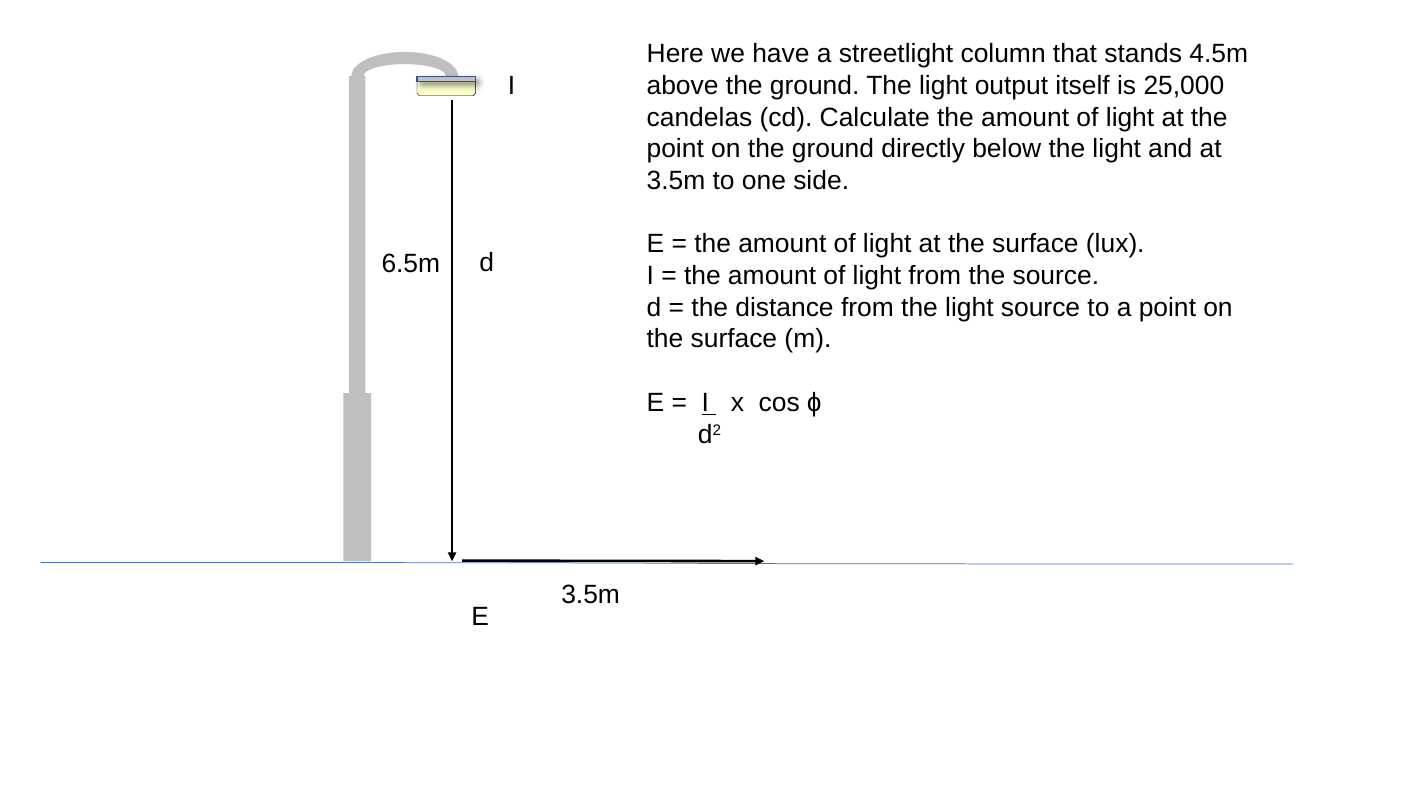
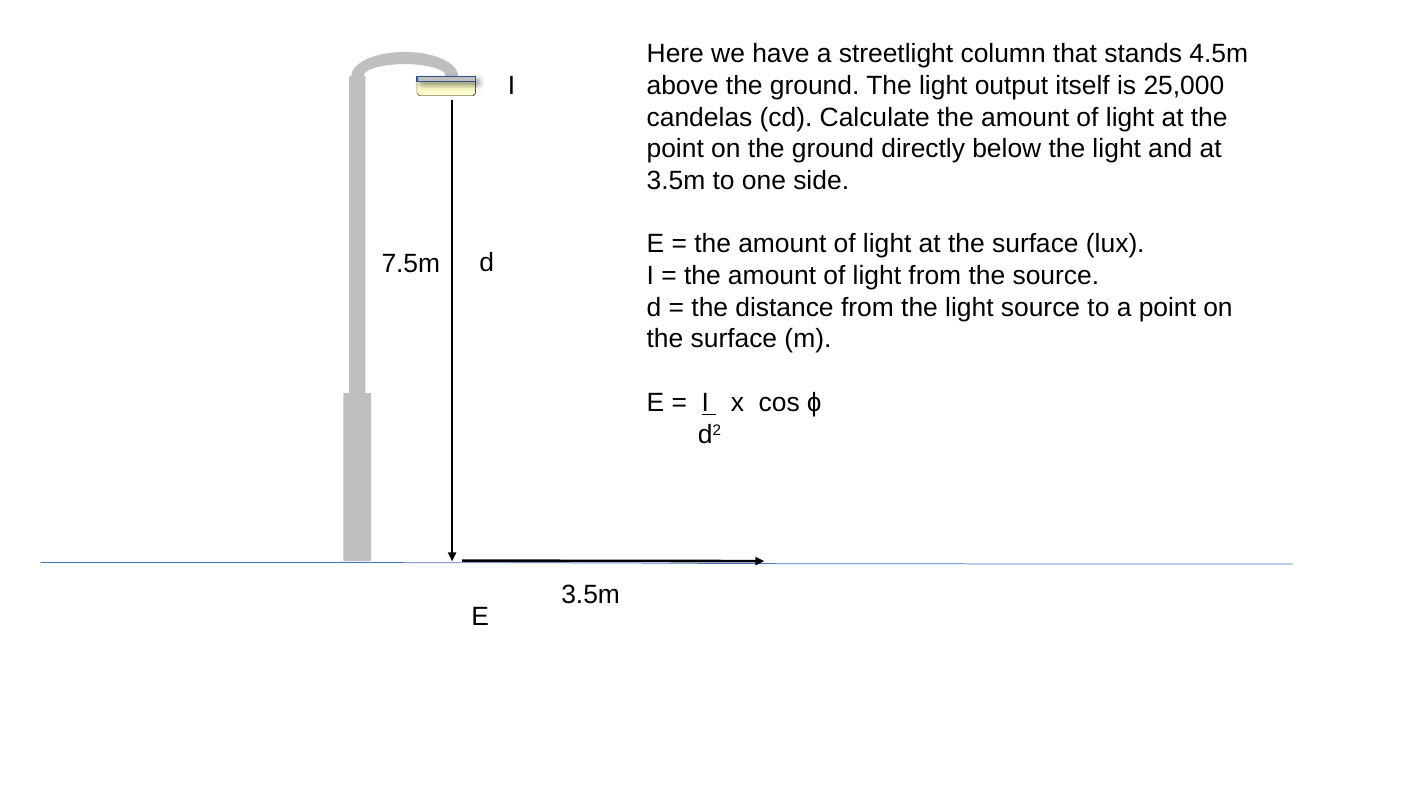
6.5m: 6.5m -> 7.5m (411, 264)
